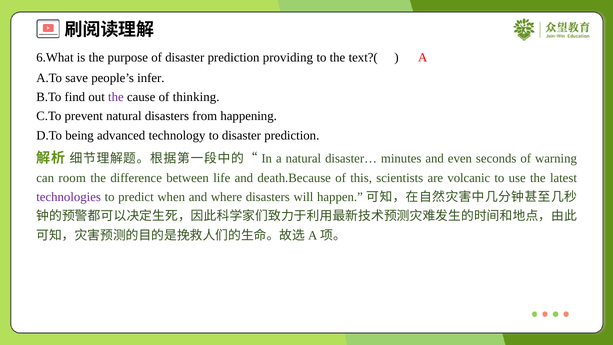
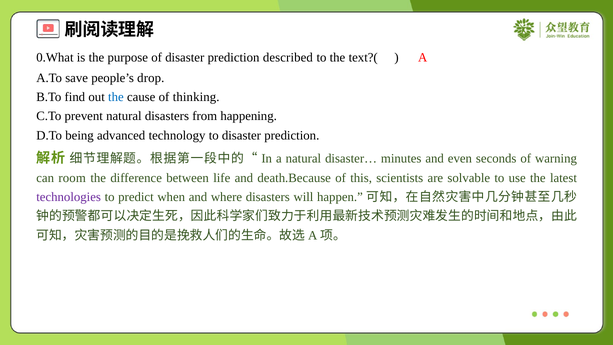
6.What: 6.What -> 0.What (55, 57)
providing: providing -> described (288, 57)
infer: infer -> drop (151, 78)
the colour: purple -> blue (116, 97)
volcanic: volcanic -> solvable (469, 178)
